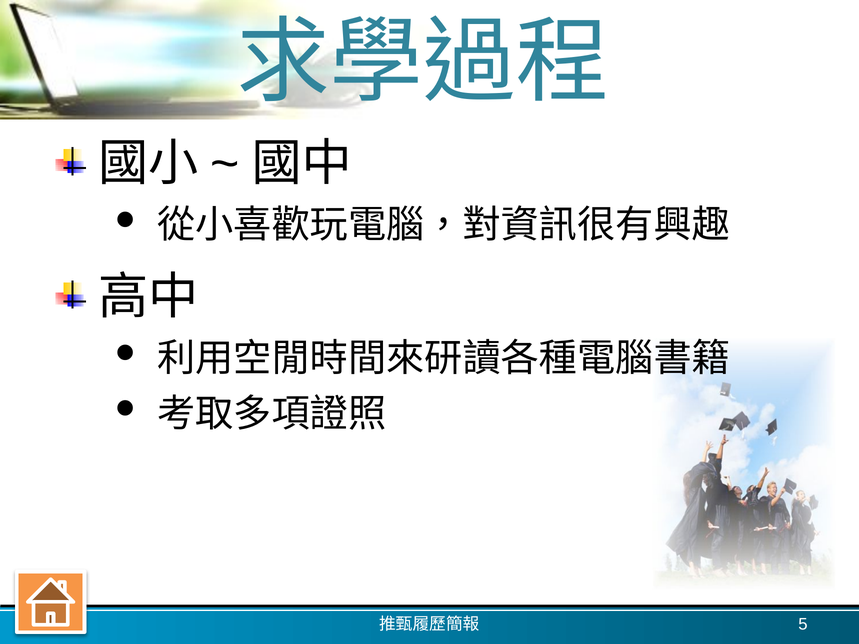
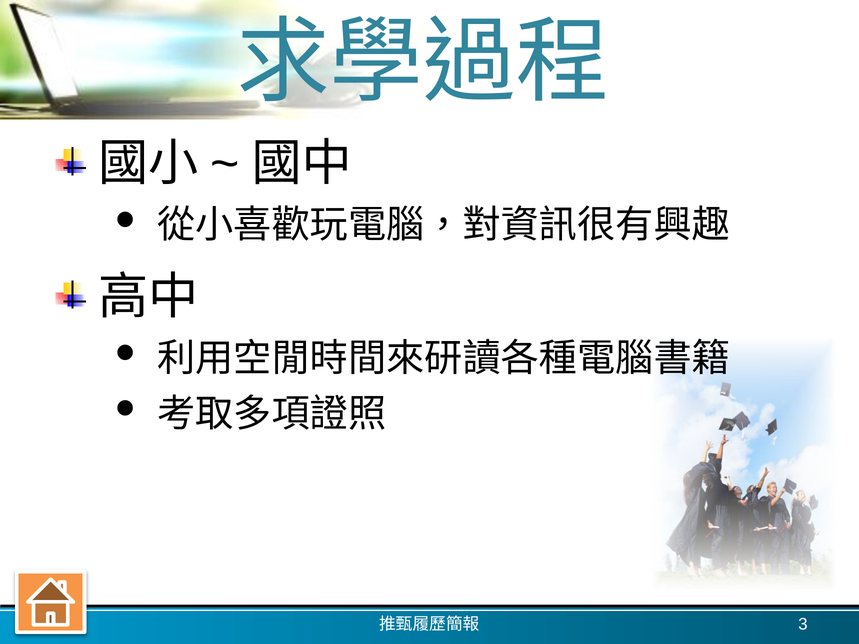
5: 5 -> 3 (803, 624)
